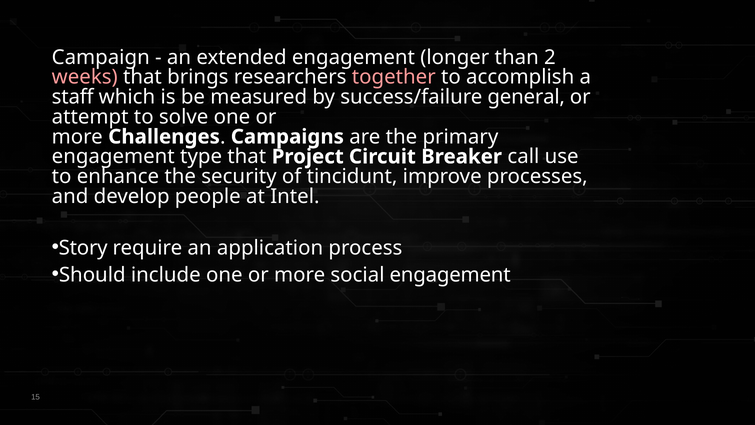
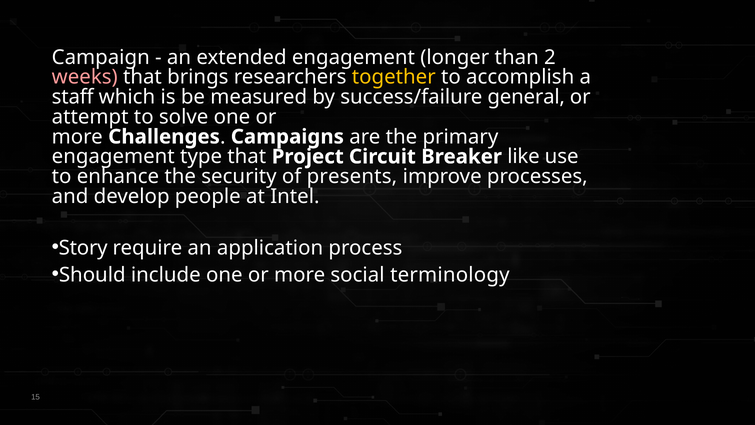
together colour: pink -> yellow (394, 77)
call: call -> like (524, 157)
tincidunt: tincidunt -> presents (352, 176)
social engagement: engagement -> terminology (450, 275)
